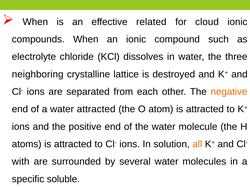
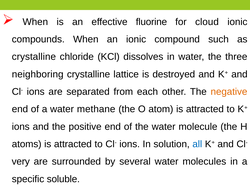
related: related -> fluorine (151, 22)
electrolyte: electrolyte -> crystalline (34, 57)
water attracted: attracted -> methane (96, 109)
all colour: orange -> blue (197, 144)
with: with -> very (21, 162)
